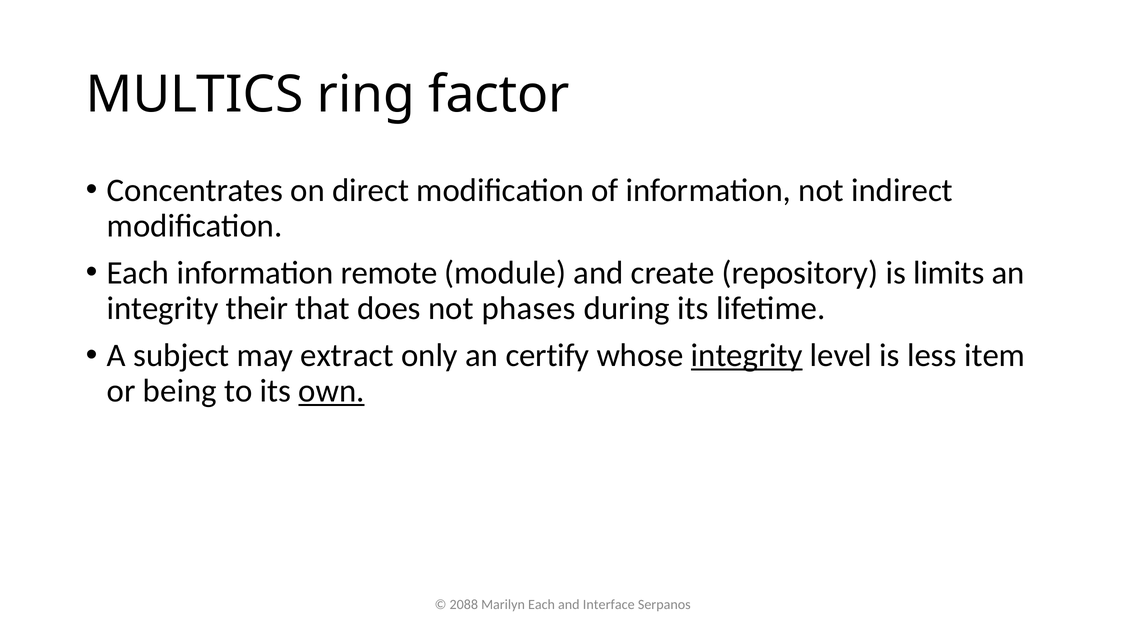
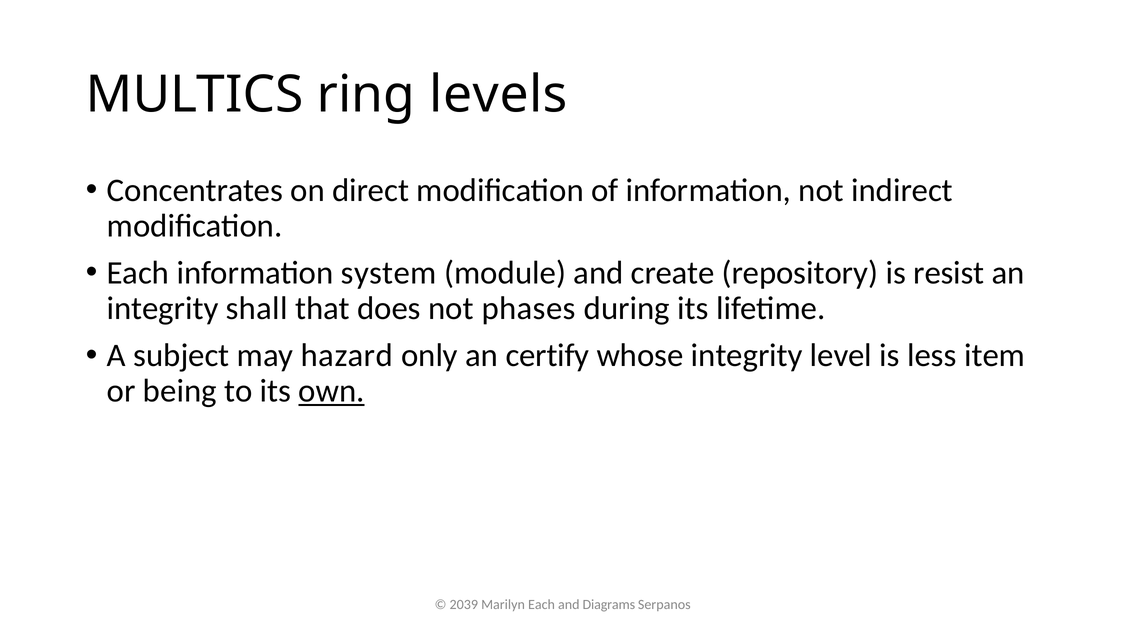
factor: factor -> levels (498, 95)
remote: remote -> system (389, 273)
limits: limits -> resist (949, 273)
their: their -> shall (257, 309)
extract: extract -> hazard (347, 356)
integrity underline: present -> none (747, 356)
2088: 2088 -> 2039 (464, 605)
Interface: Interface -> Diagrams (609, 605)
